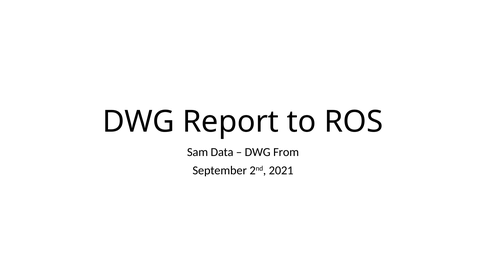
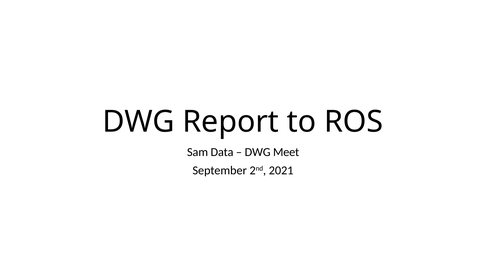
From: From -> Meet (286, 152)
